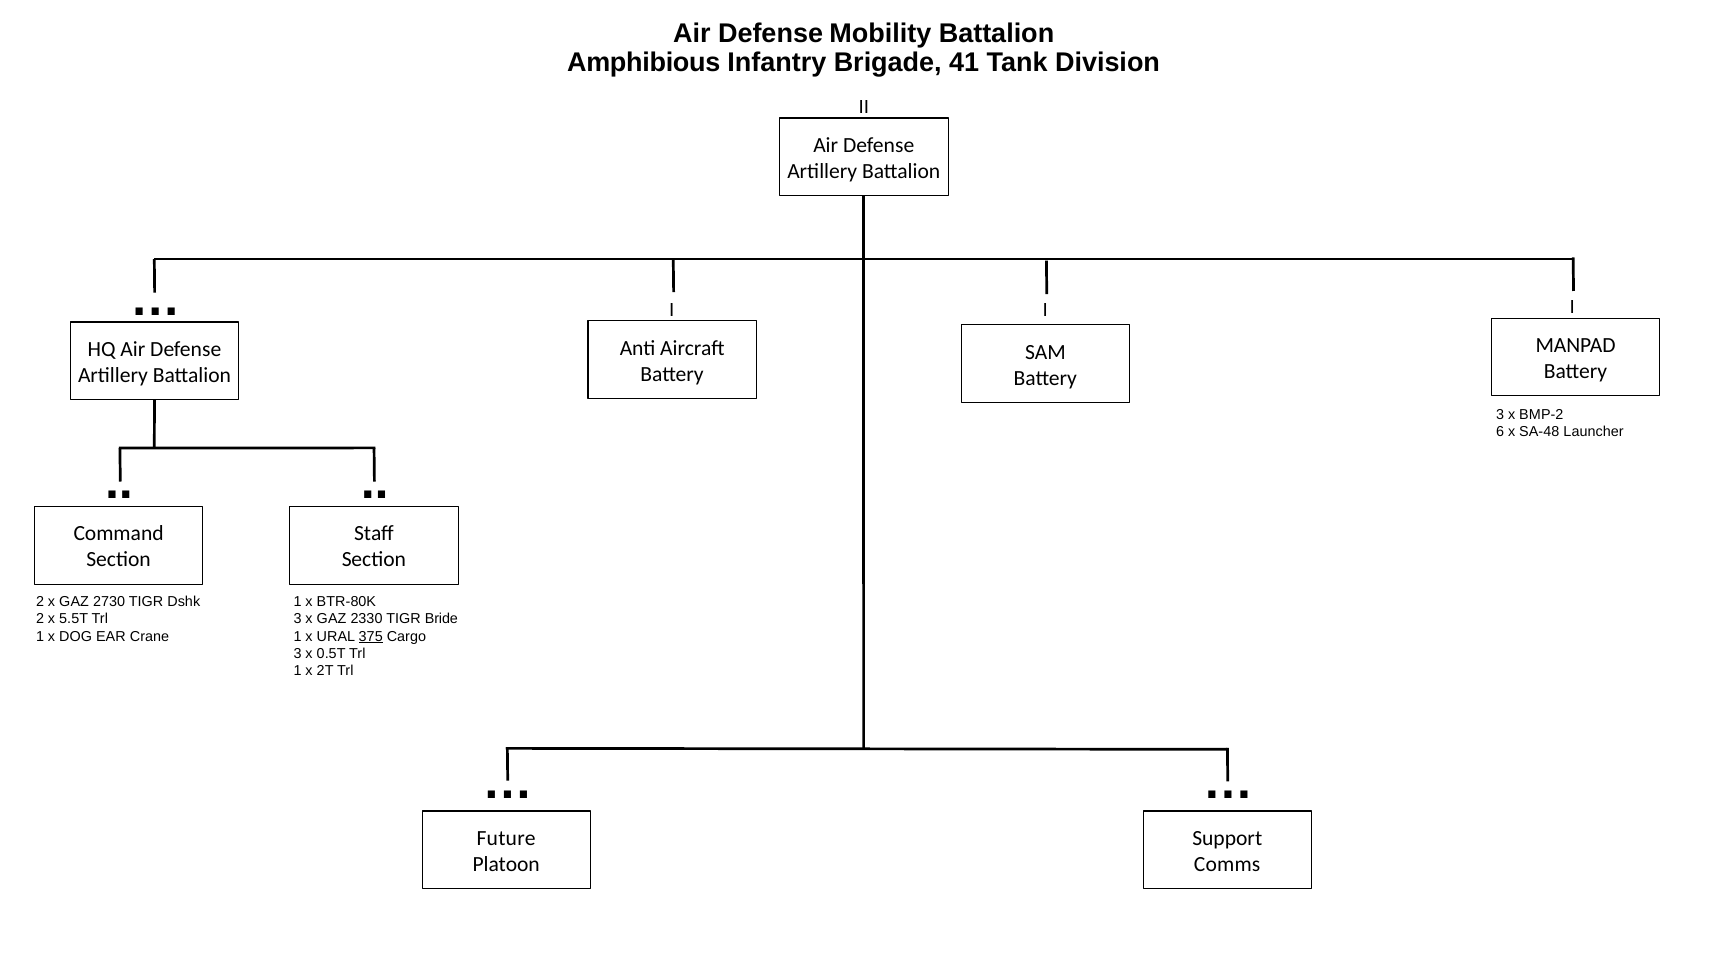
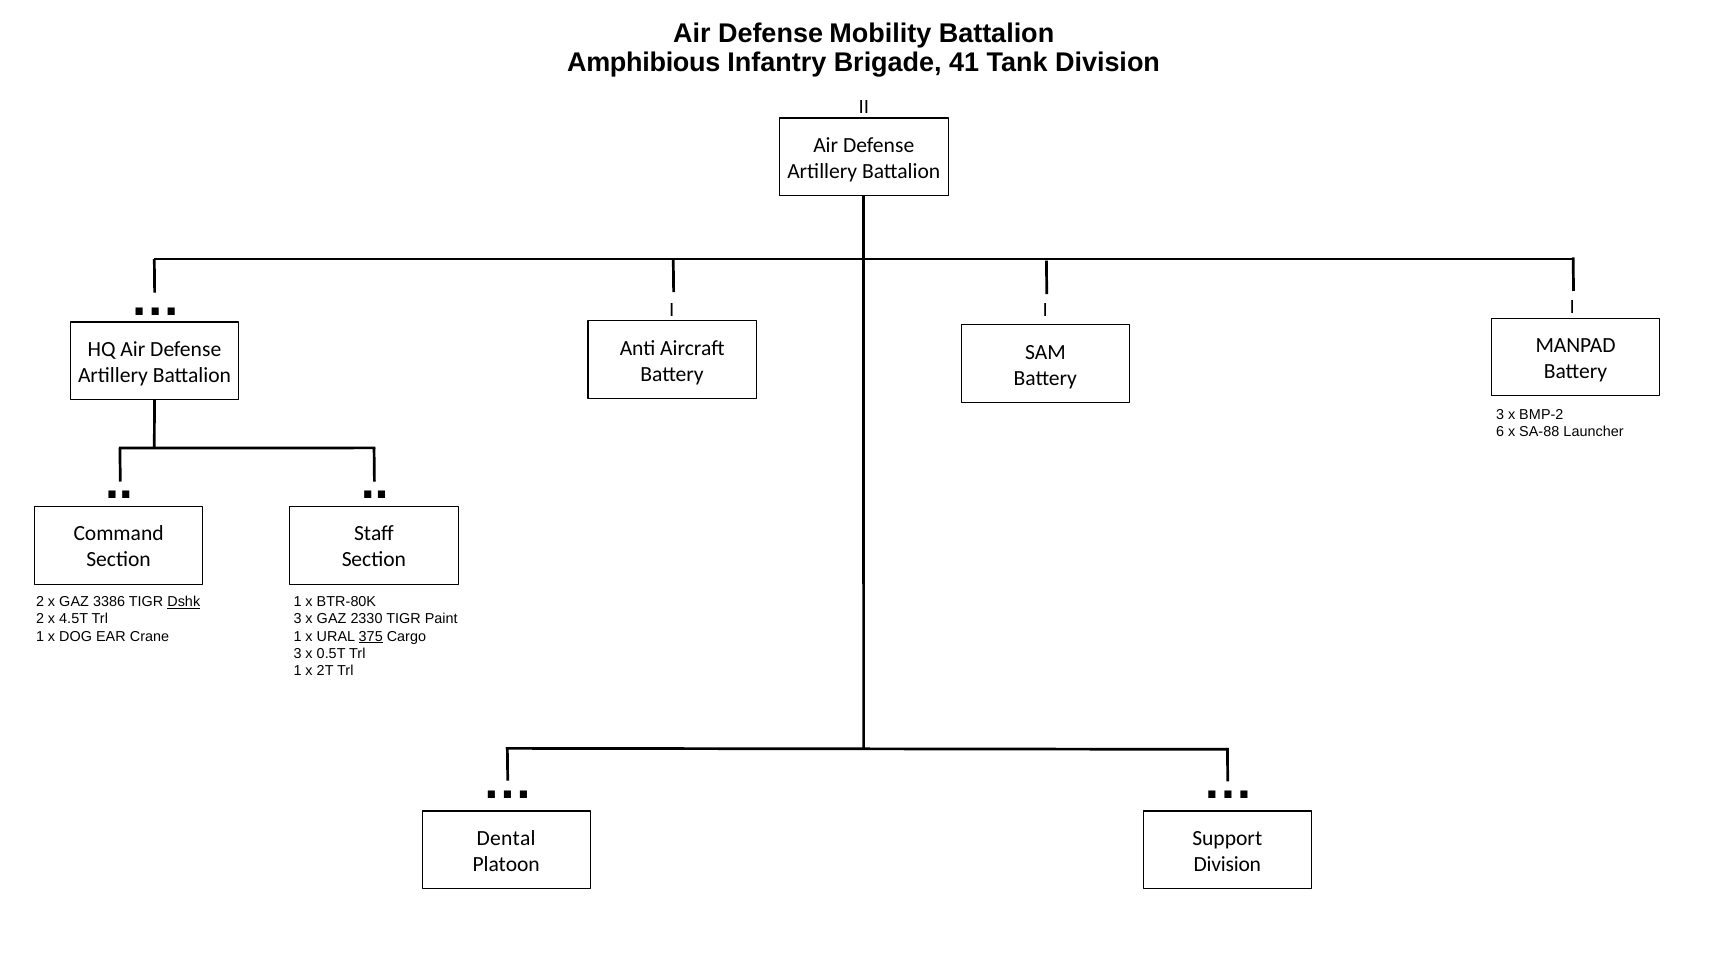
SA-48: SA-48 -> SA-88 (1539, 432)
2730: 2730 -> 3386 (109, 602)
Dshk underline: none -> present (184, 602)
5.5T: 5.5T -> 4.5T (74, 619)
Bride: Bride -> Paint (441, 619)
Future: Future -> Dental (506, 838)
Comms: Comms -> Division (1227, 864)
